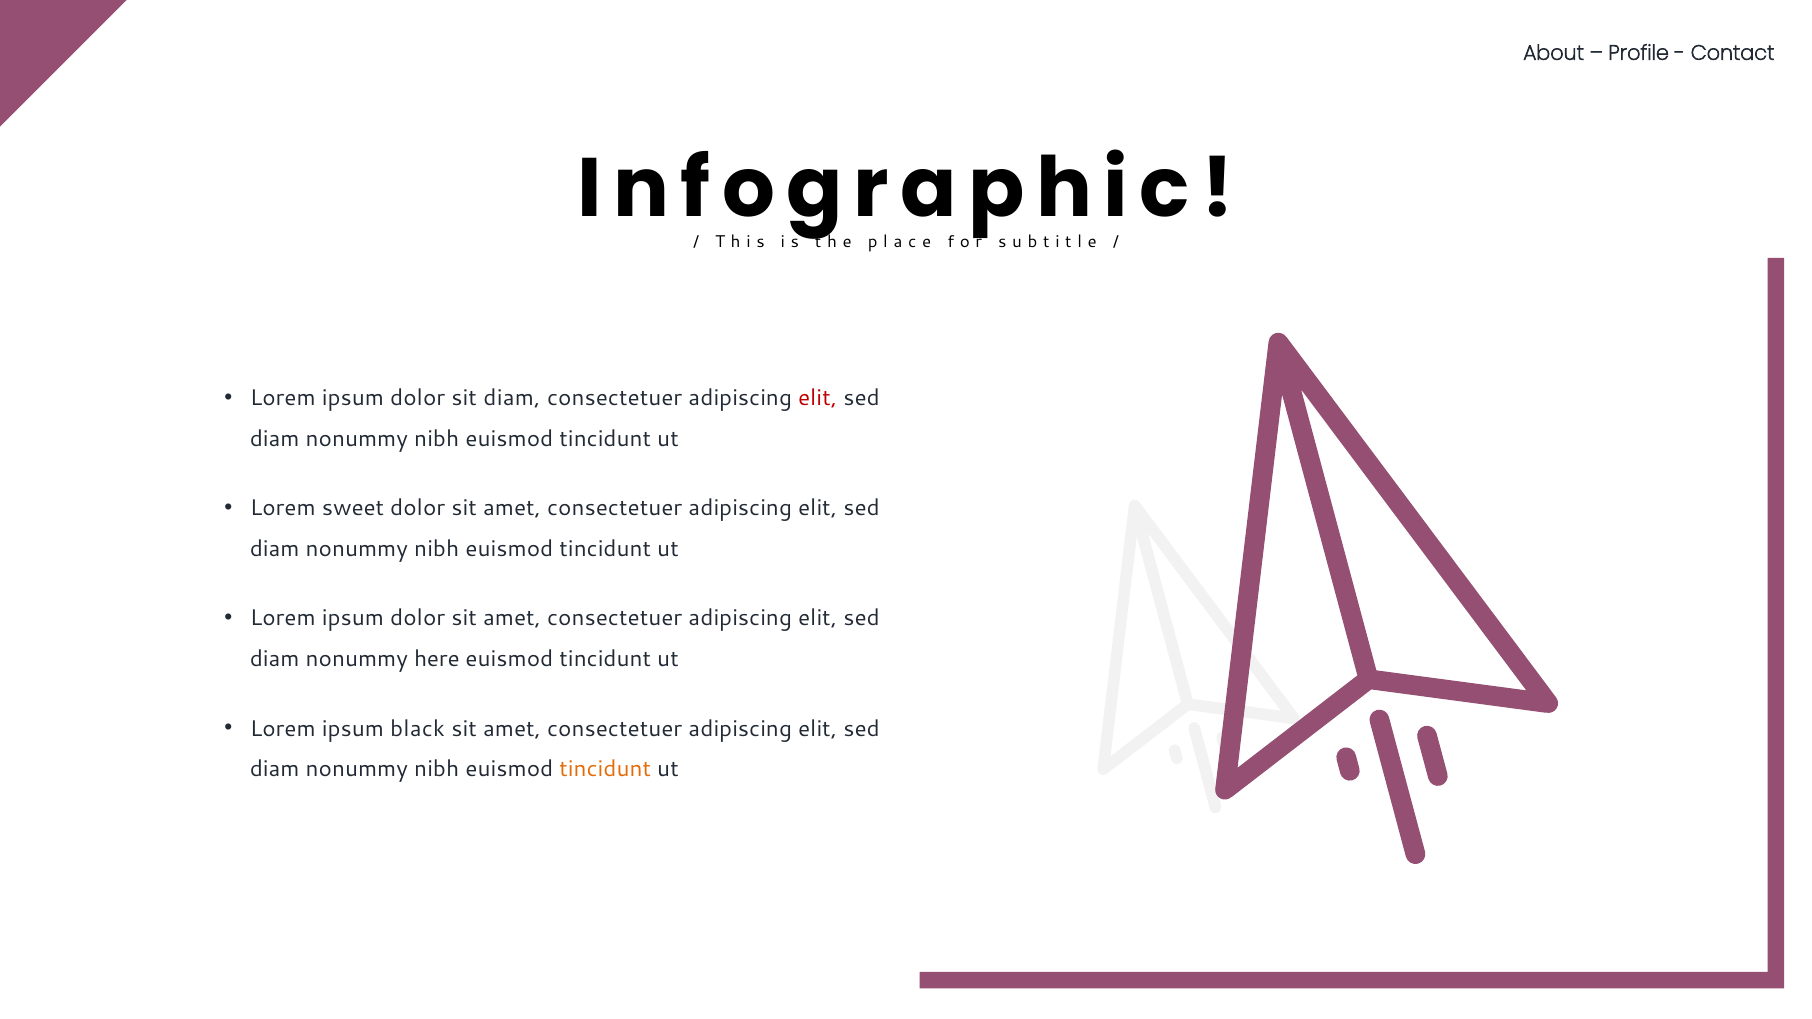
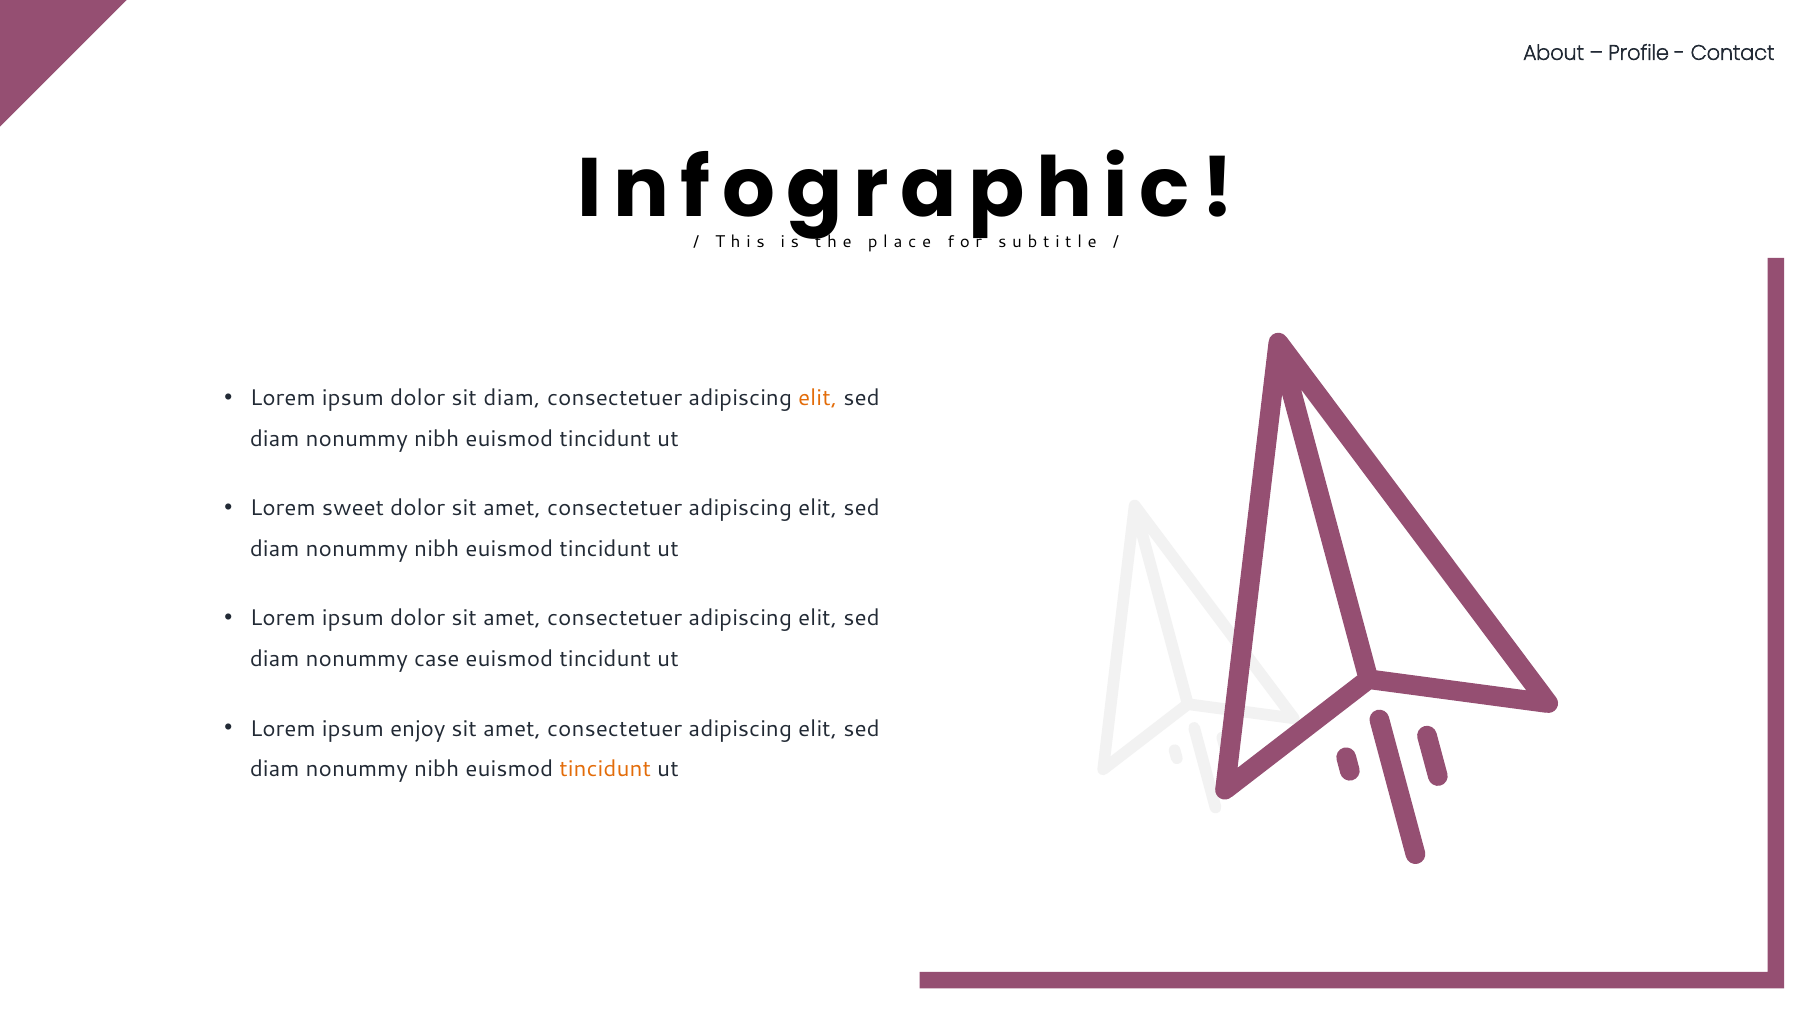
elit colour: red -> orange (818, 398)
here: here -> case (437, 659)
black: black -> enjoy (418, 729)
